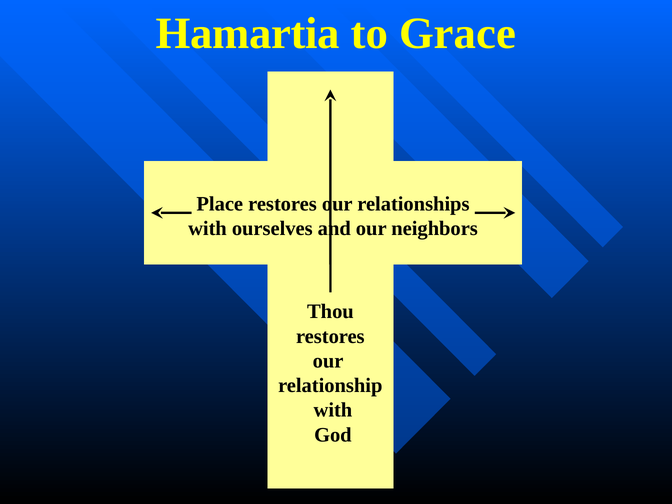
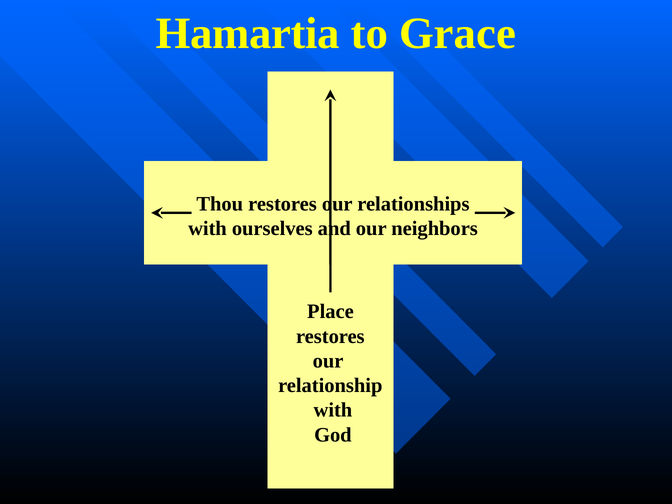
Place: Place -> Thou (220, 204)
Thou: Thou -> Place (330, 312)
